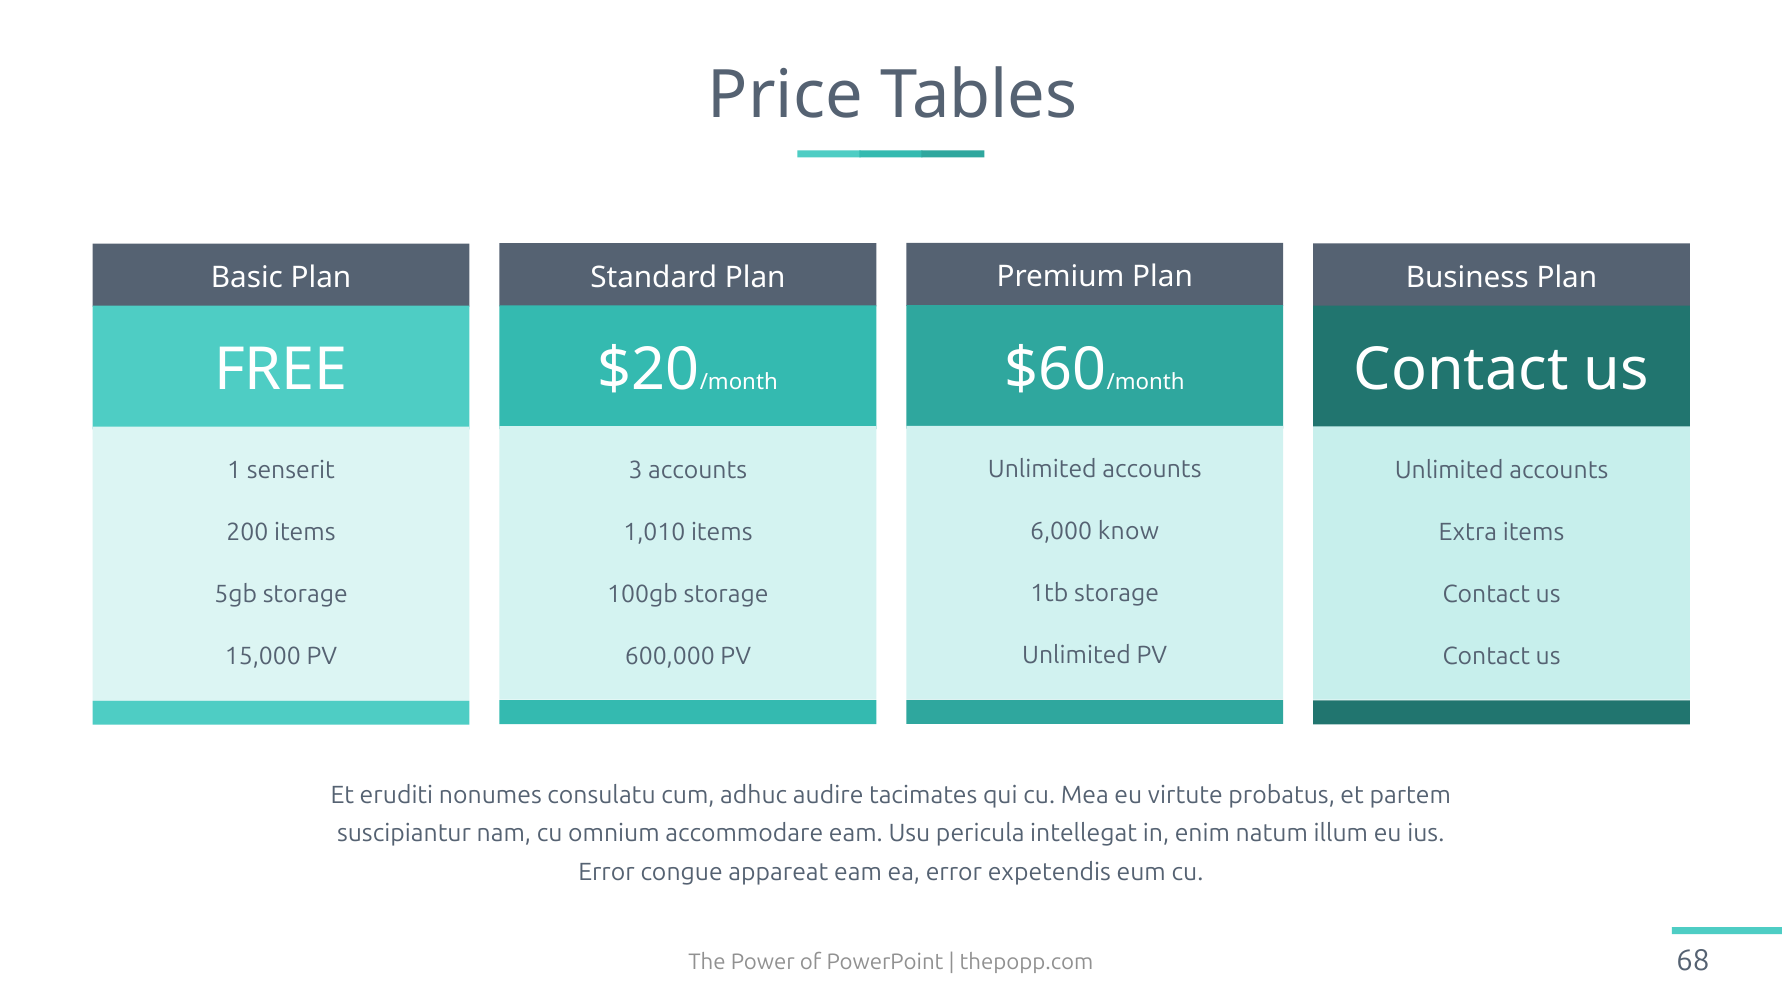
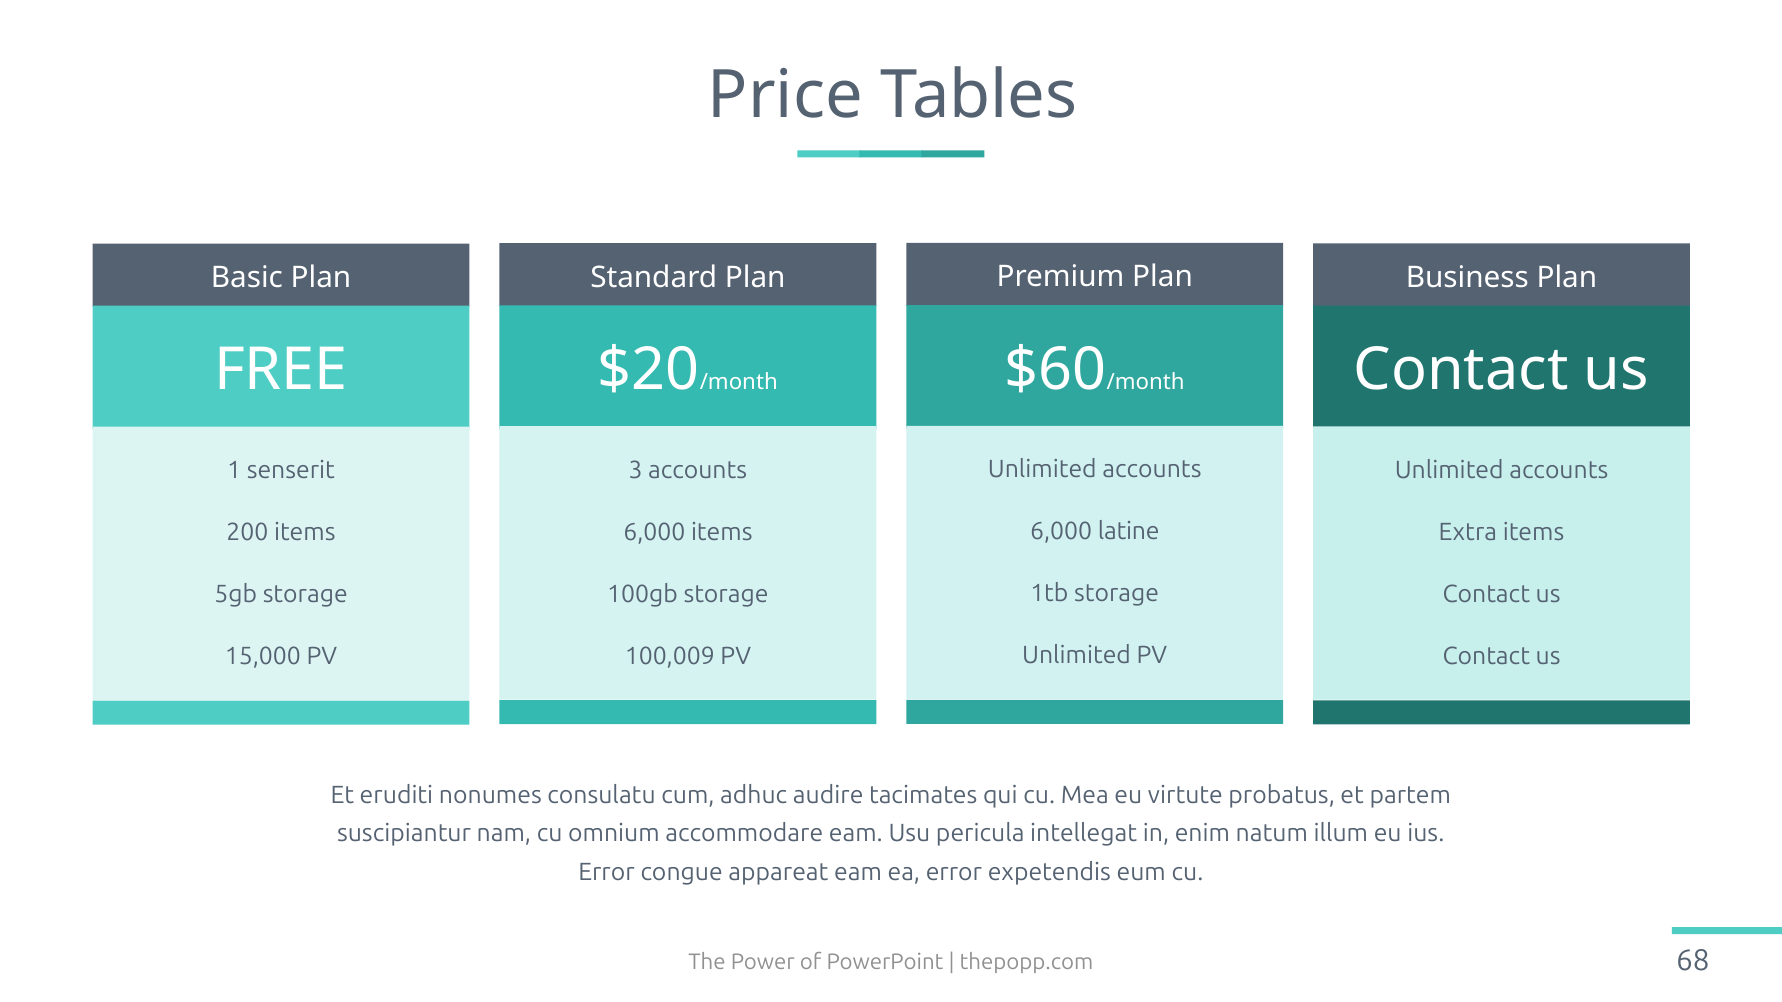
know: know -> latine (1129, 532)
1,010: 1,010 -> 6,000 (654, 532)
600,000: 600,000 -> 100,009 (670, 656)
